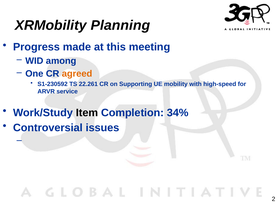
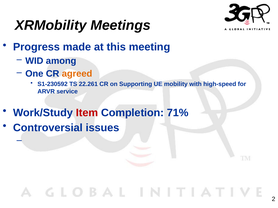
Planning: Planning -> Meetings (121, 25)
Item colour: black -> red (87, 113)
34%: 34% -> 71% (178, 113)
